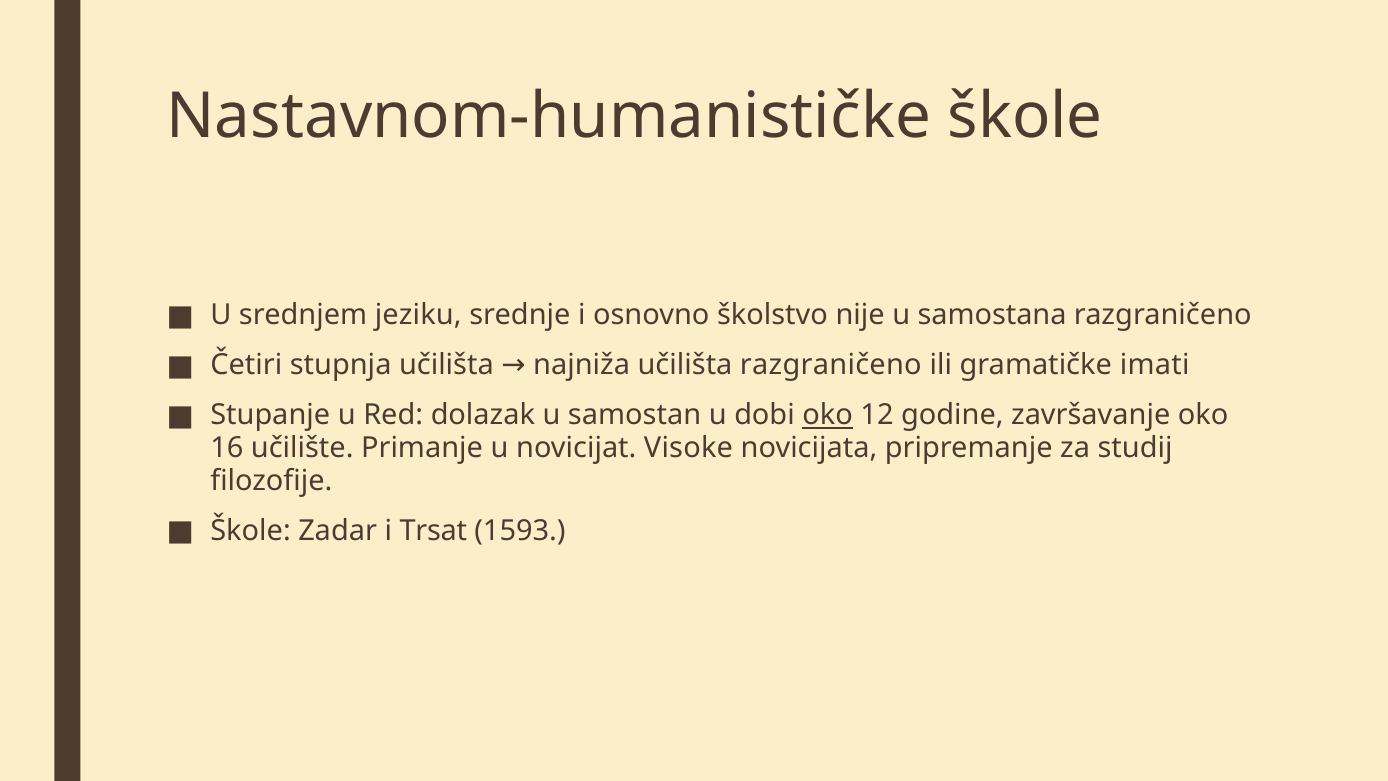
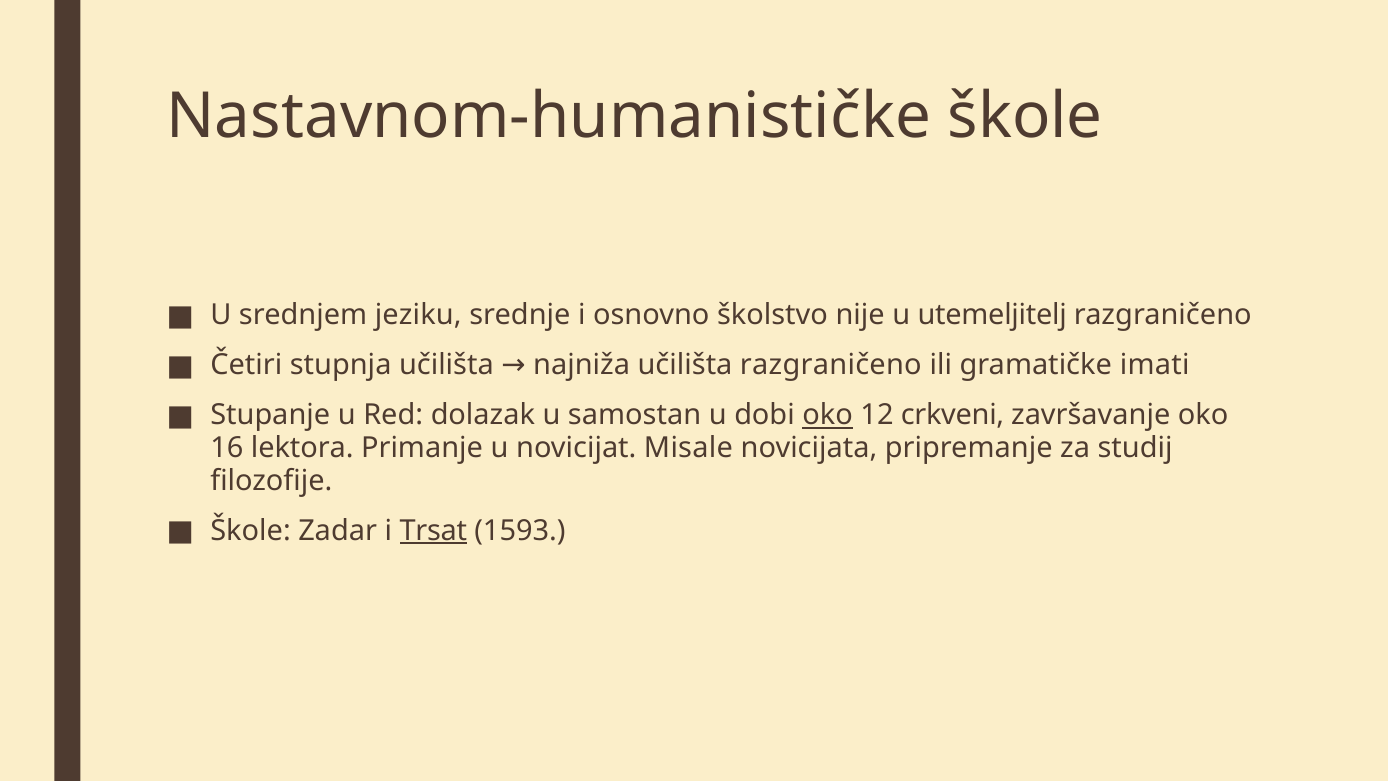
samostana: samostana -> utemeljitelj (992, 315)
godine: godine -> crkveni (953, 415)
učilište: učilište -> lektora (302, 448)
Visoke: Visoke -> Misale (688, 448)
Trsat underline: none -> present (433, 530)
